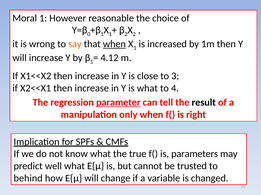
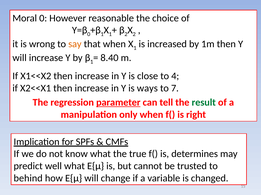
Moral 1: 1 -> 0 (43, 18)
when underline: present -> none (114, 44)
4.12: 4.12 -> 8.40 (109, 58)
3: 3 -> 4 (175, 76)
is what: what -> ways (147, 88)
4: 4 -> 7 (175, 88)
result colour: black -> green (204, 103)
parameters: parameters -> determines (195, 154)
